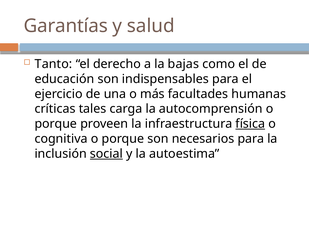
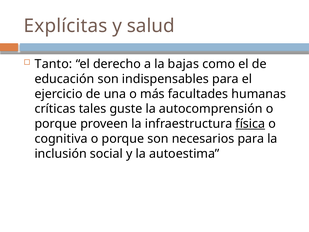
Garantías: Garantías -> Explícitas (66, 26)
carga: carga -> guste (126, 109)
social underline: present -> none (106, 154)
